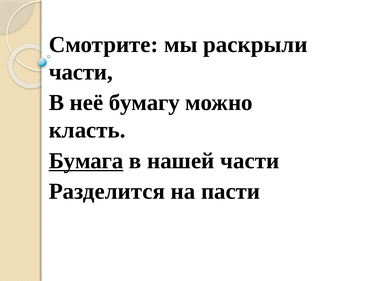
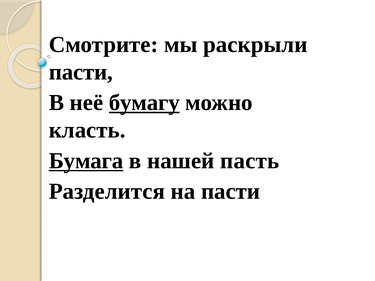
части: части -> пасти (81, 72)
бумагу underline: none -> present (144, 103)
нашей части: части -> пасть (250, 161)
